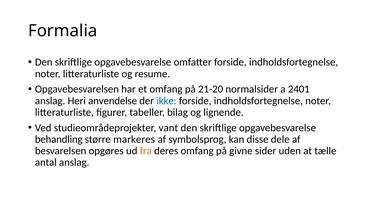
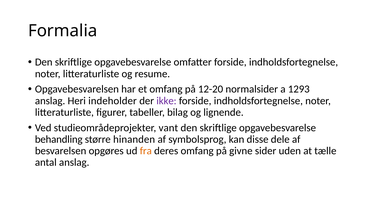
21-20: 21-20 -> 12-20 (211, 89)
2401: 2401 -> 1293 (299, 89)
anvendelse: anvendelse -> indeholder (113, 101)
ikke colour: blue -> purple (166, 101)
markeres: markeres -> hinanden (134, 139)
